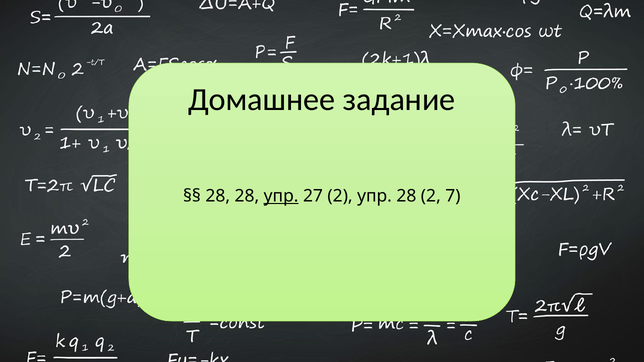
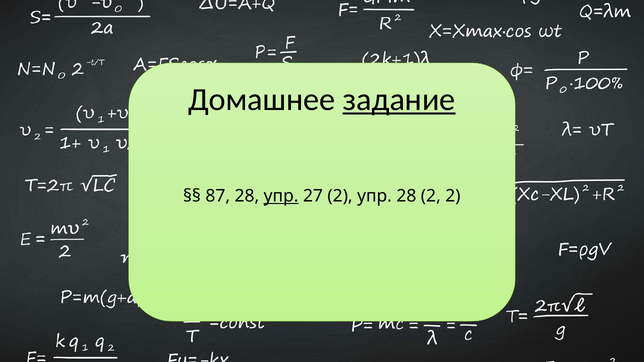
задание underline: none -> present (399, 100)
28: 28 -> 87 (218, 196)
2 7: 7 -> 2 (453, 196)
